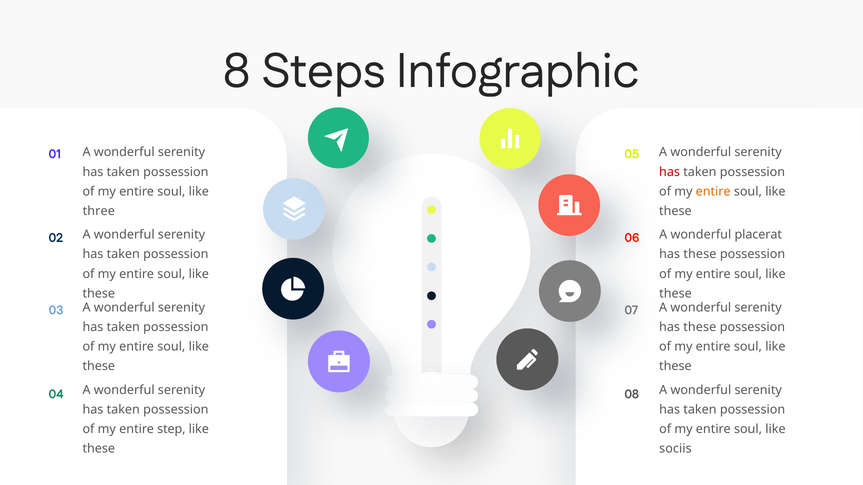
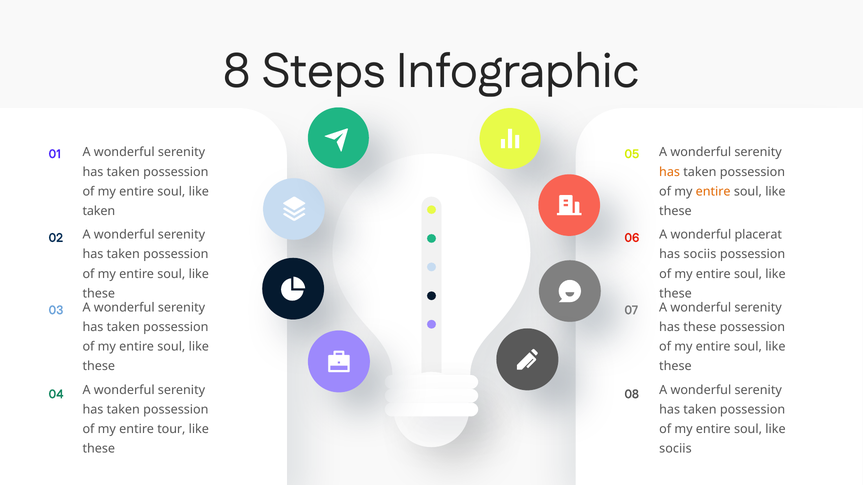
has colour: red -> orange (670, 172)
three: three -> taken (99, 211)
these: these -> sociis (700, 255)
step: step -> tour (171, 429)
